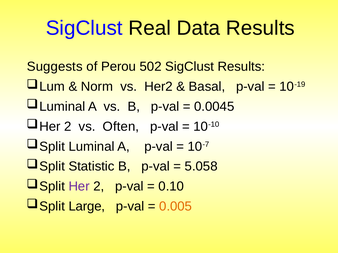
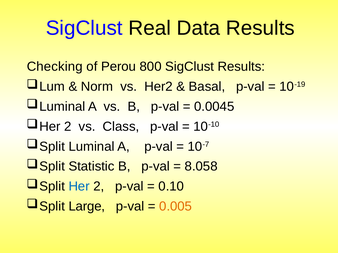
Suggests: Suggests -> Checking (55, 67)
502: 502 -> 800 (151, 67)
Often: Often -> Class (121, 127)
5.058: 5.058 -> 8.058 (201, 167)
Her colour: purple -> blue (79, 187)
